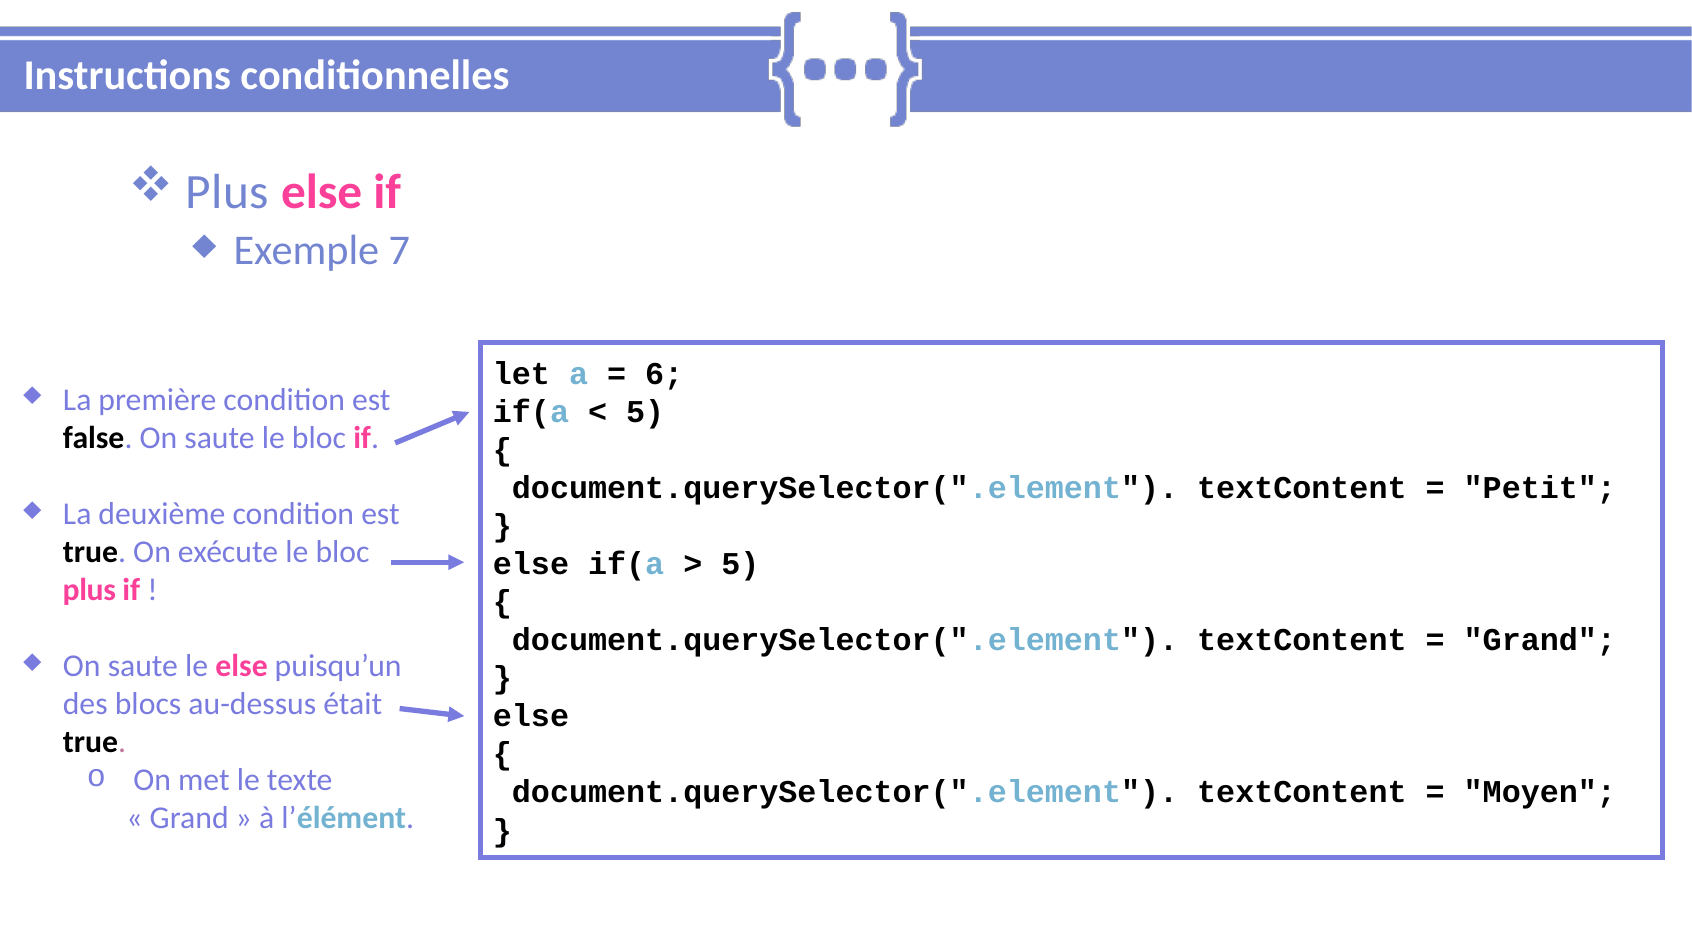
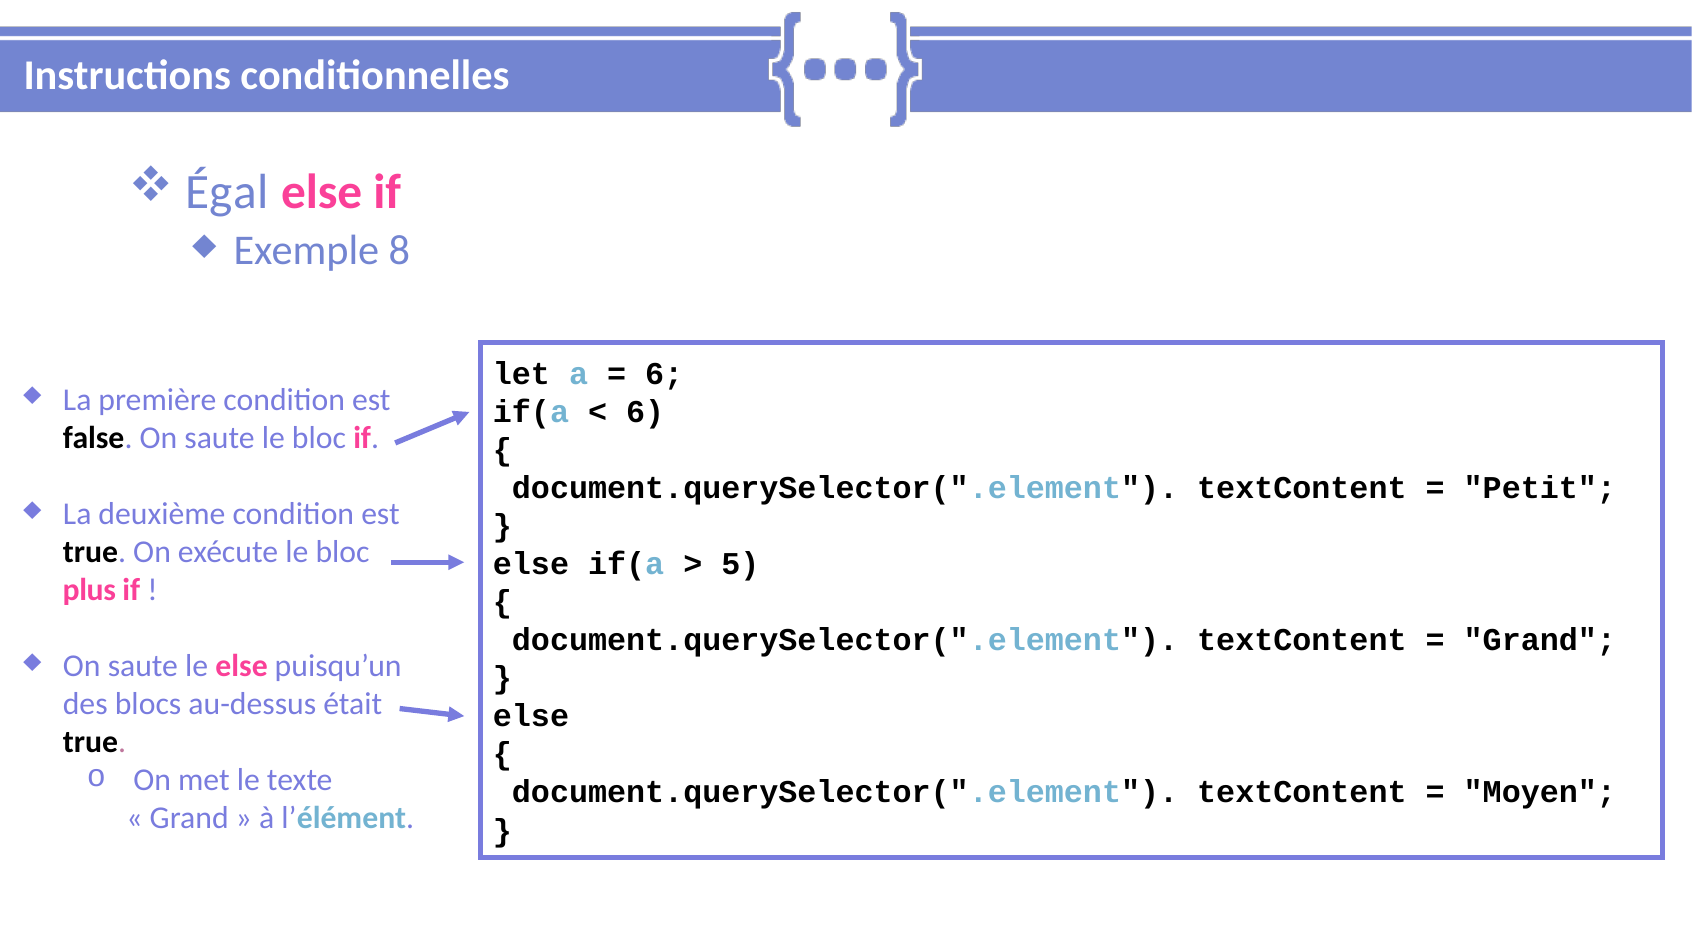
Plus: Plus -> Égal (227, 192)
7: 7 -> 8 (399, 251)
5: 5 -> 6 (645, 412)
